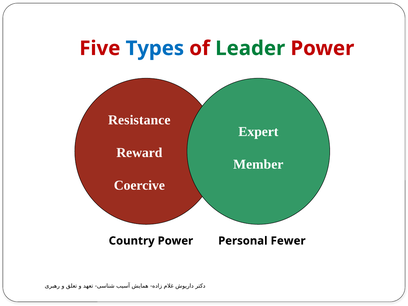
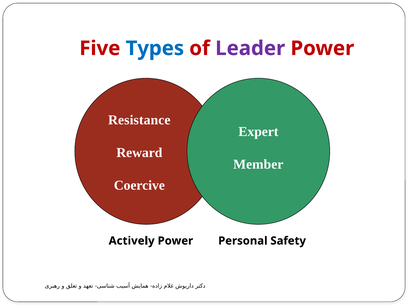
Leader colour: green -> purple (250, 48)
Country: Country -> Actively (132, 241)
Fewer: Fewer -> Safety (288, 241)
